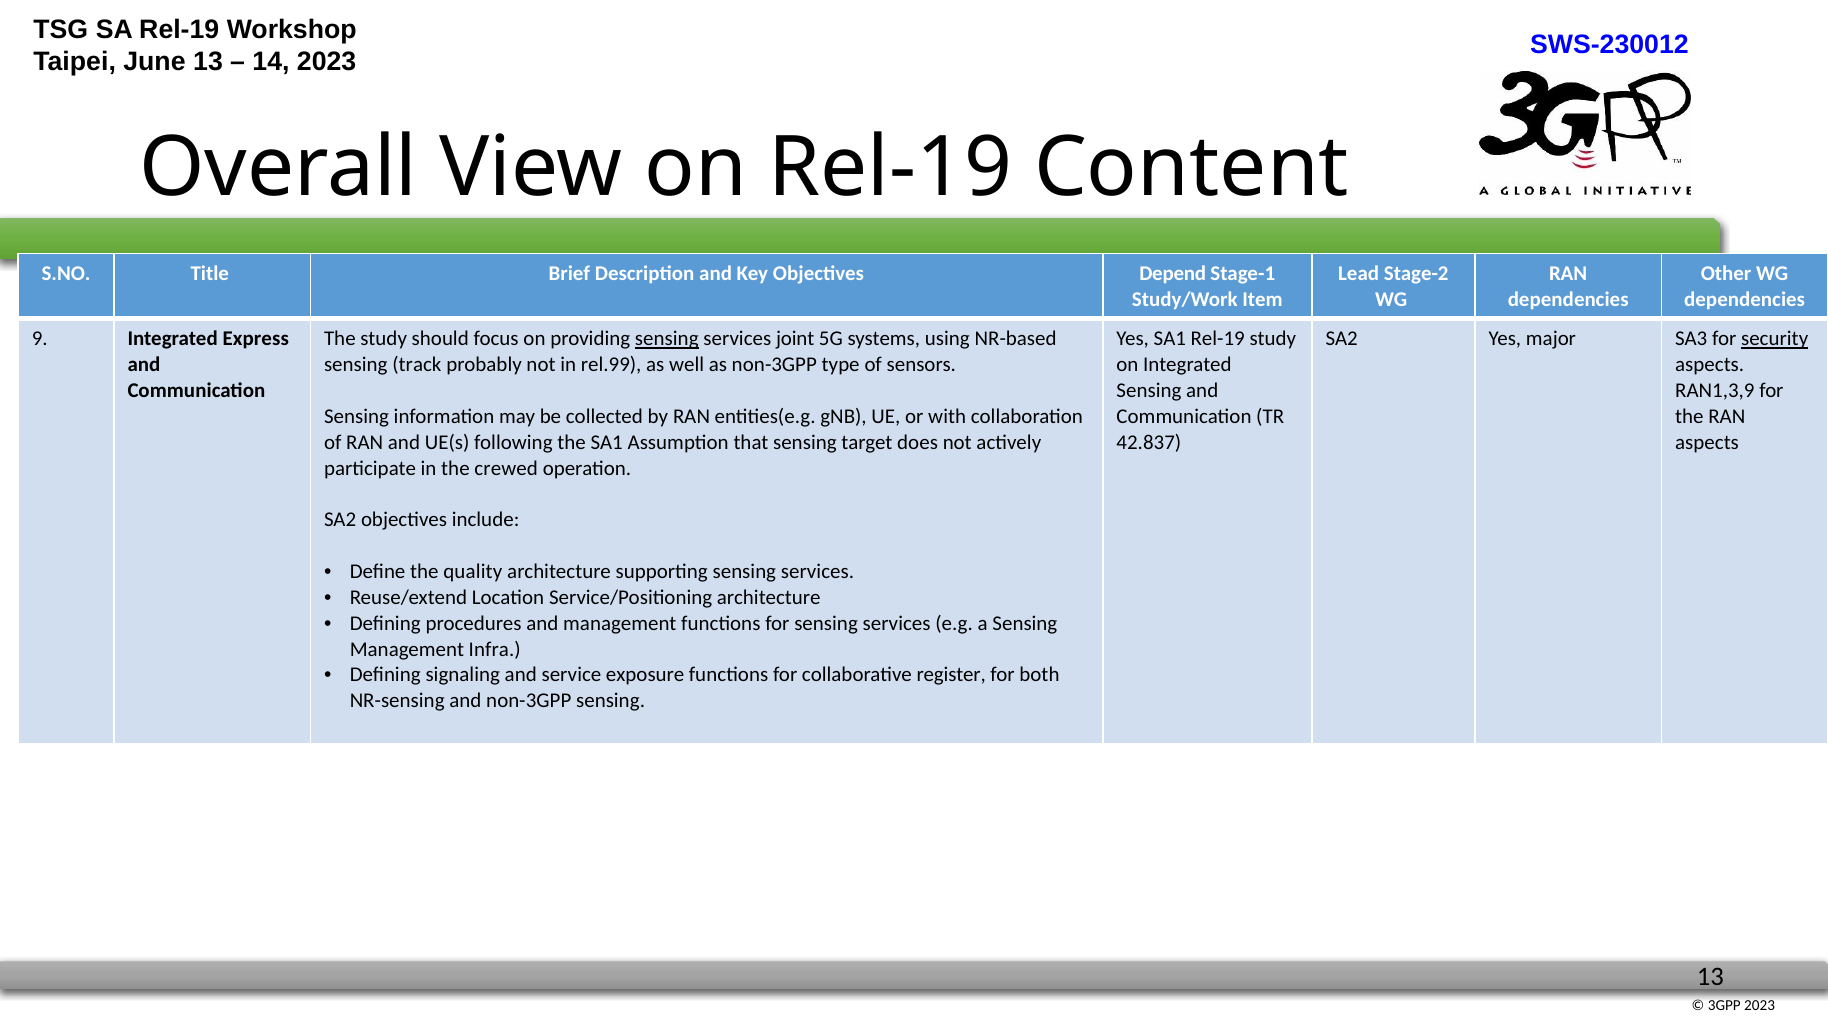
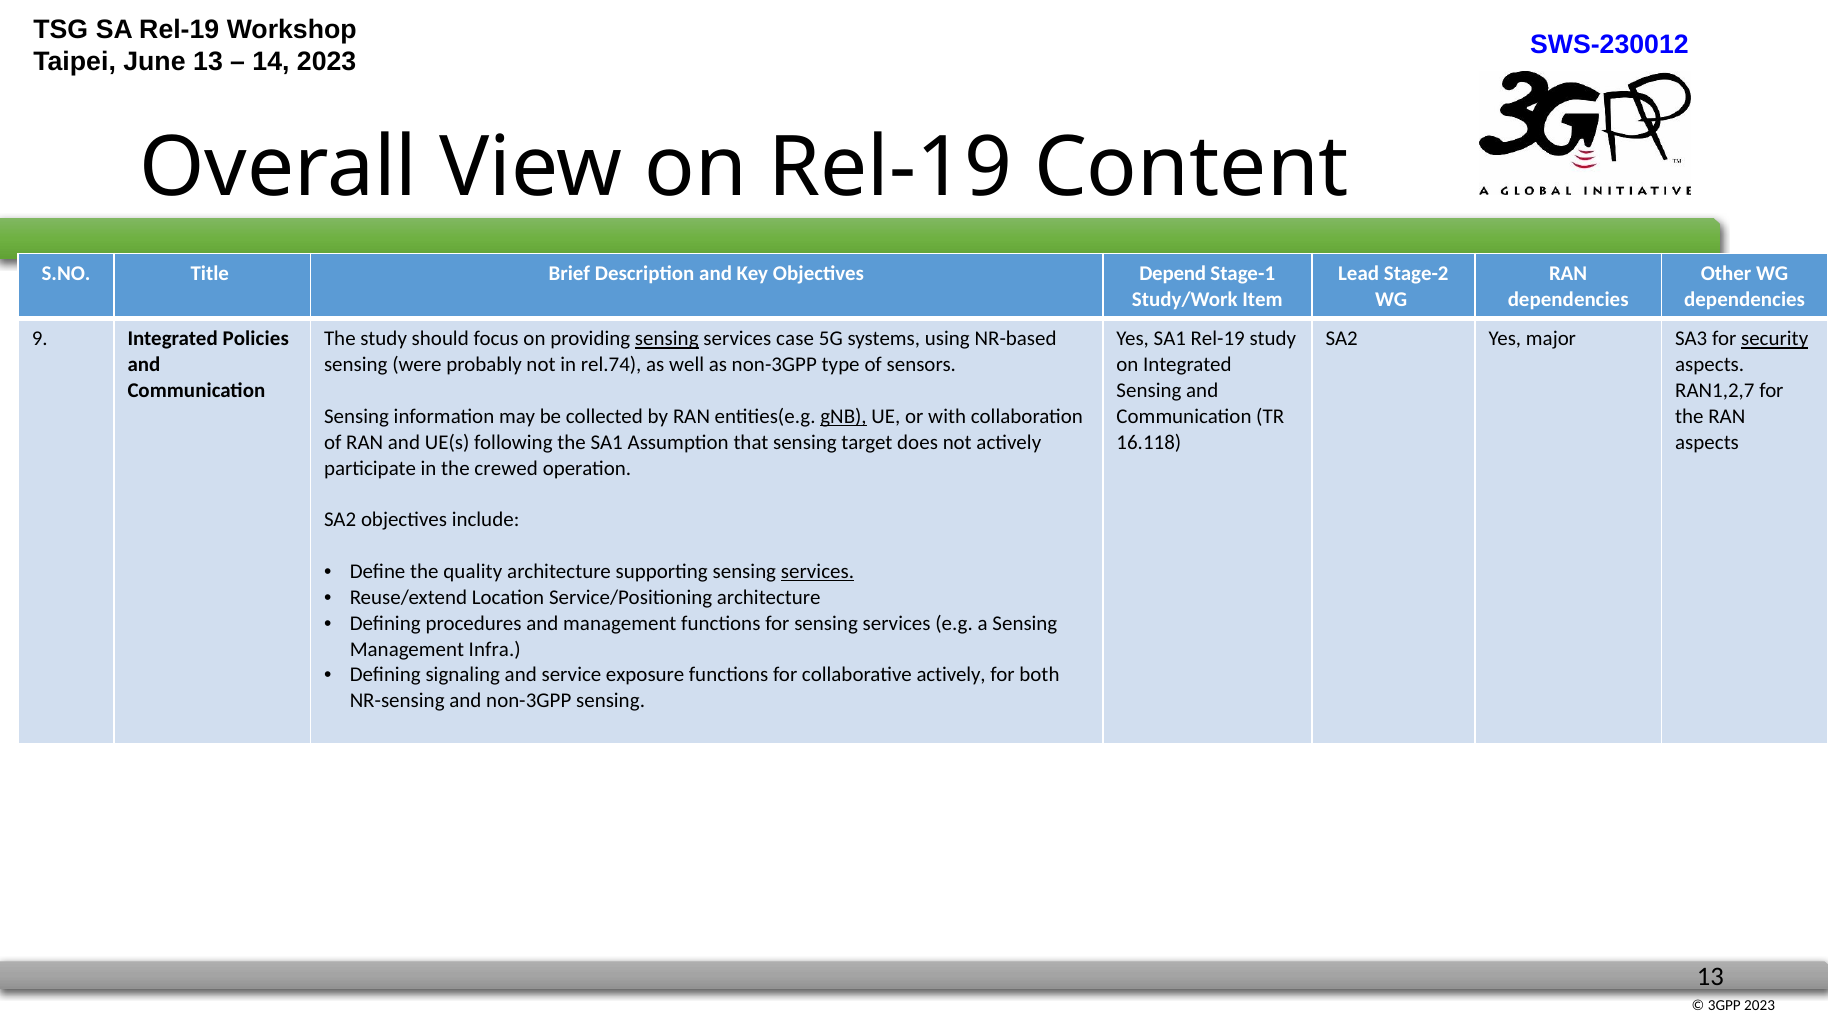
Express: Express -> Policies (256, 339)
joint: joint -> case (795, 339)
track: track -> were (417, 365)
rel.99: rel.99 -> rel.74 (611, 365)
RAN1,3,9: RAN1,3,9 -> RAN1,2,7 (1715, 391)
gNB underline: none -> present (844, 417)
42.837: 42.837 -> 16.118 (1149, 442)
services underline: none -> present (818, 572)
collaborative register: register -> actively (951, 675)
